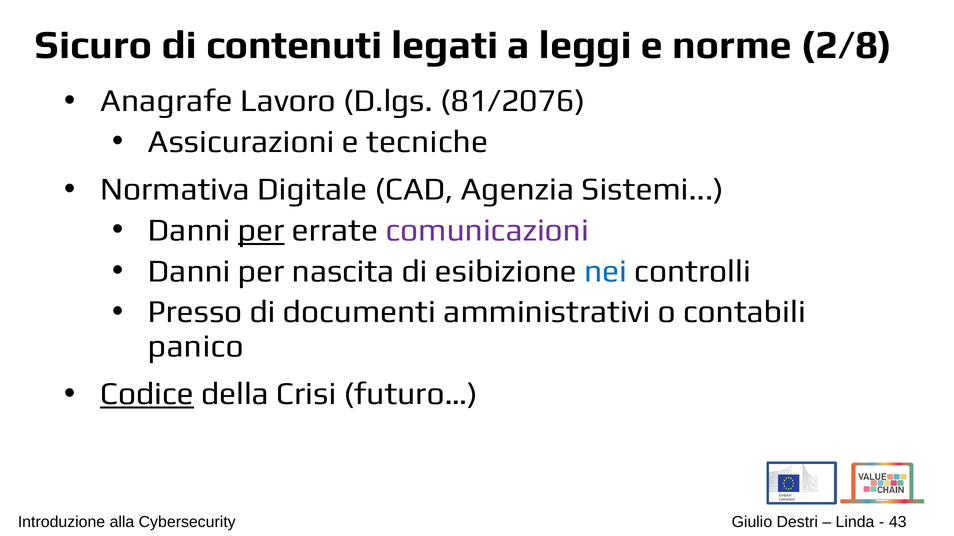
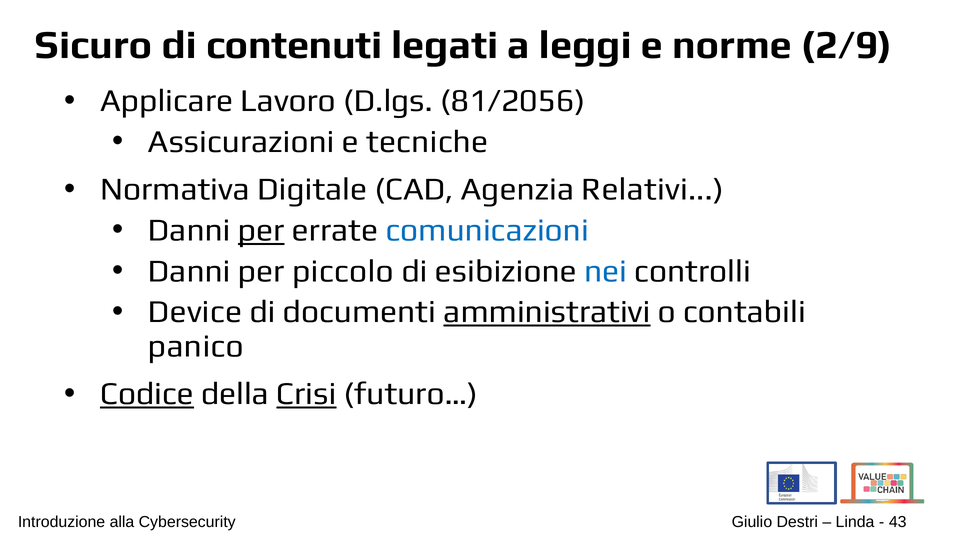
2/8: 2/8 -> 2/9 (847, 45)
Anagrafe: Anagrafe -> Applicare (167, 101)
81/2076: 81/2076 -> 81/2056 (513, 101)
Sistemi: Sistemi -> Relativi (653, 190)
comunicazioni colour: purple -> blue (487, 230)
nascita: nascita -> piccolo (343, 271)
Presso: Presso -> Device (195, 312)
amministrativi underline: none -> present (547, 312)
Crisi underline: none -> present (306, 394)
